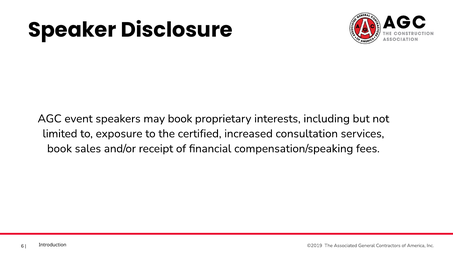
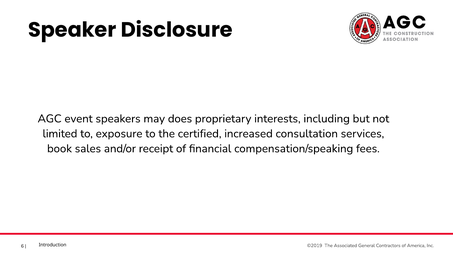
may book: book -> does (180, 119)
